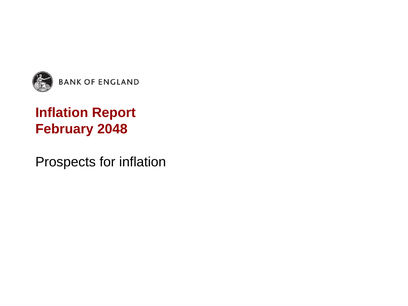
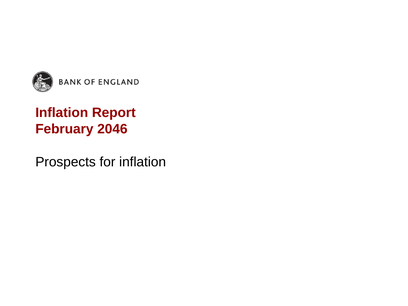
2048: 2048 -> 2046 (112, 129)
